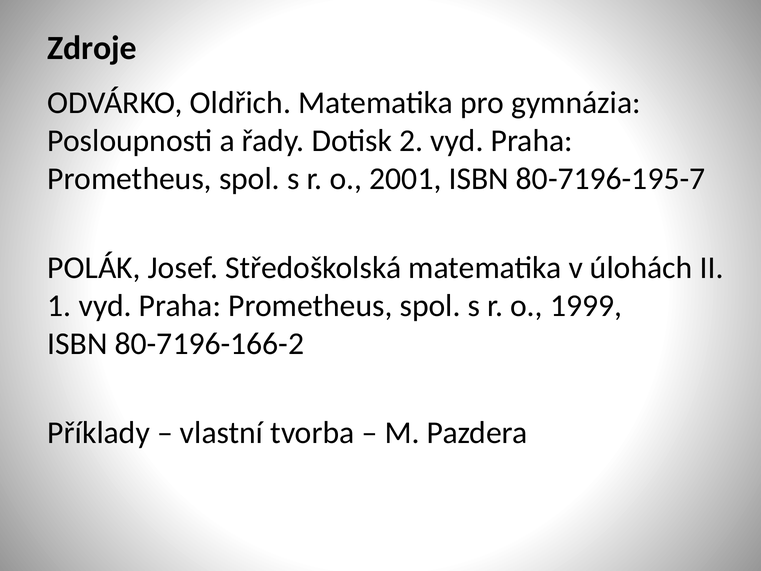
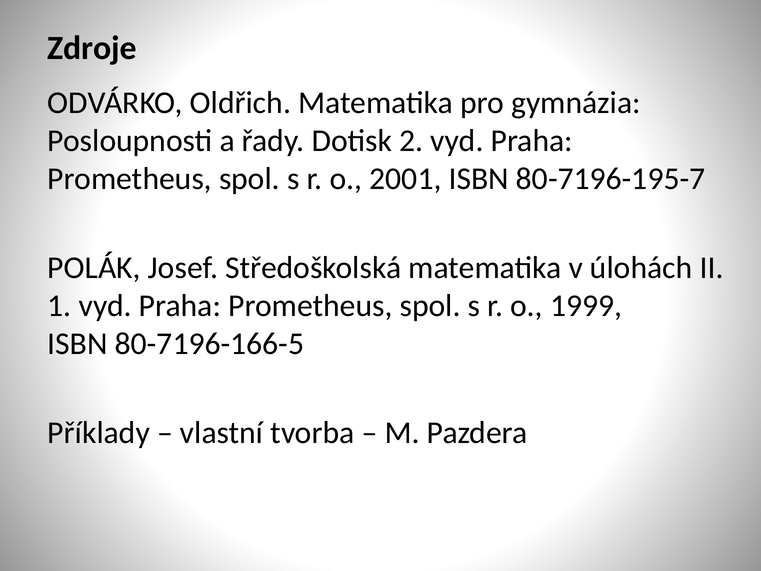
80-7196-166-2: 80-7196-166-2 -> 80-7196-166-5 (209, 344)
